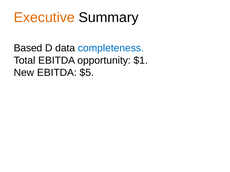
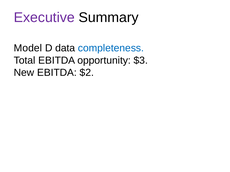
Executive colour: orange -> purple (44, 17)
Based: Based -> Model (28, 48)
$1: $1 -> $3 (141, 61)
$5: $5 -> $2 (87, 73)
